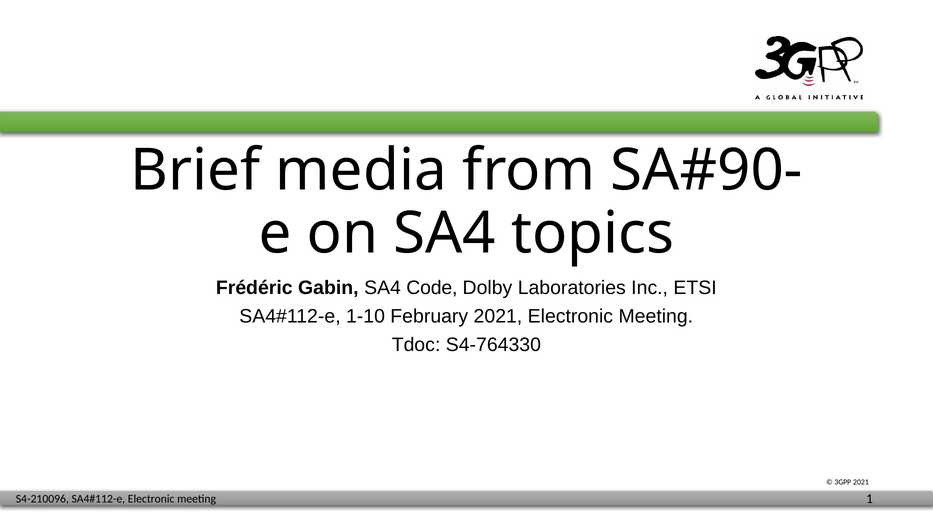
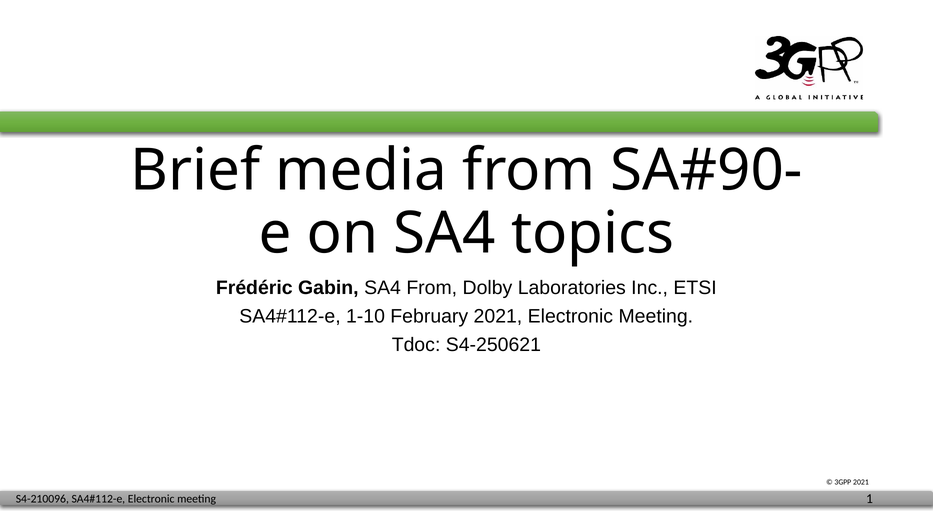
SA4 Code: Code -> From (432, 288)
S4-764330: S4-764330 -> S4-250621 (493, 344)
